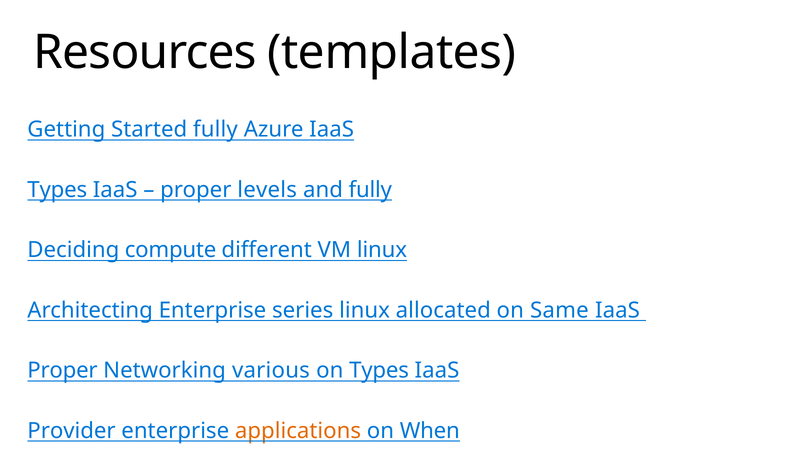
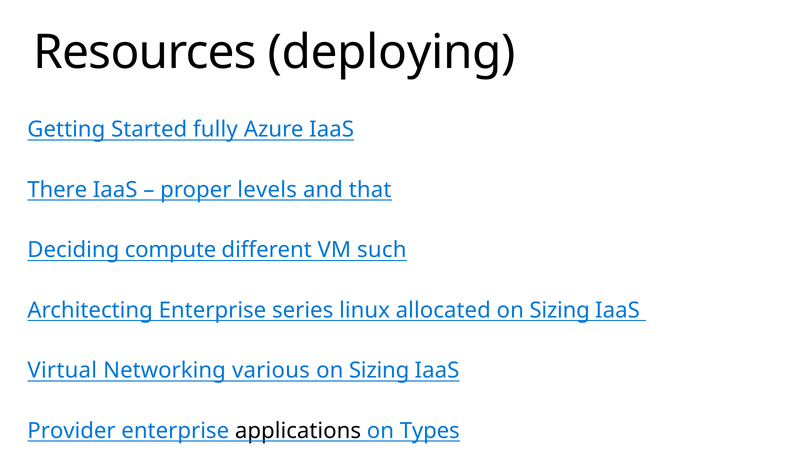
templates: templates -> deploying (392, 52)
Types: Types -> There (57, 190)
and fully: fully -> that (370, 190)
VM linux: linux -> such (382, 250)
Same: Same -> Sizing (560, 310)
Proper: Proper -> Virtual (62, 371)
Types: Types -> Sizing (379, 371)
applications colour: orange -> black (298, 431)
When: When -> Types (430, 431)
